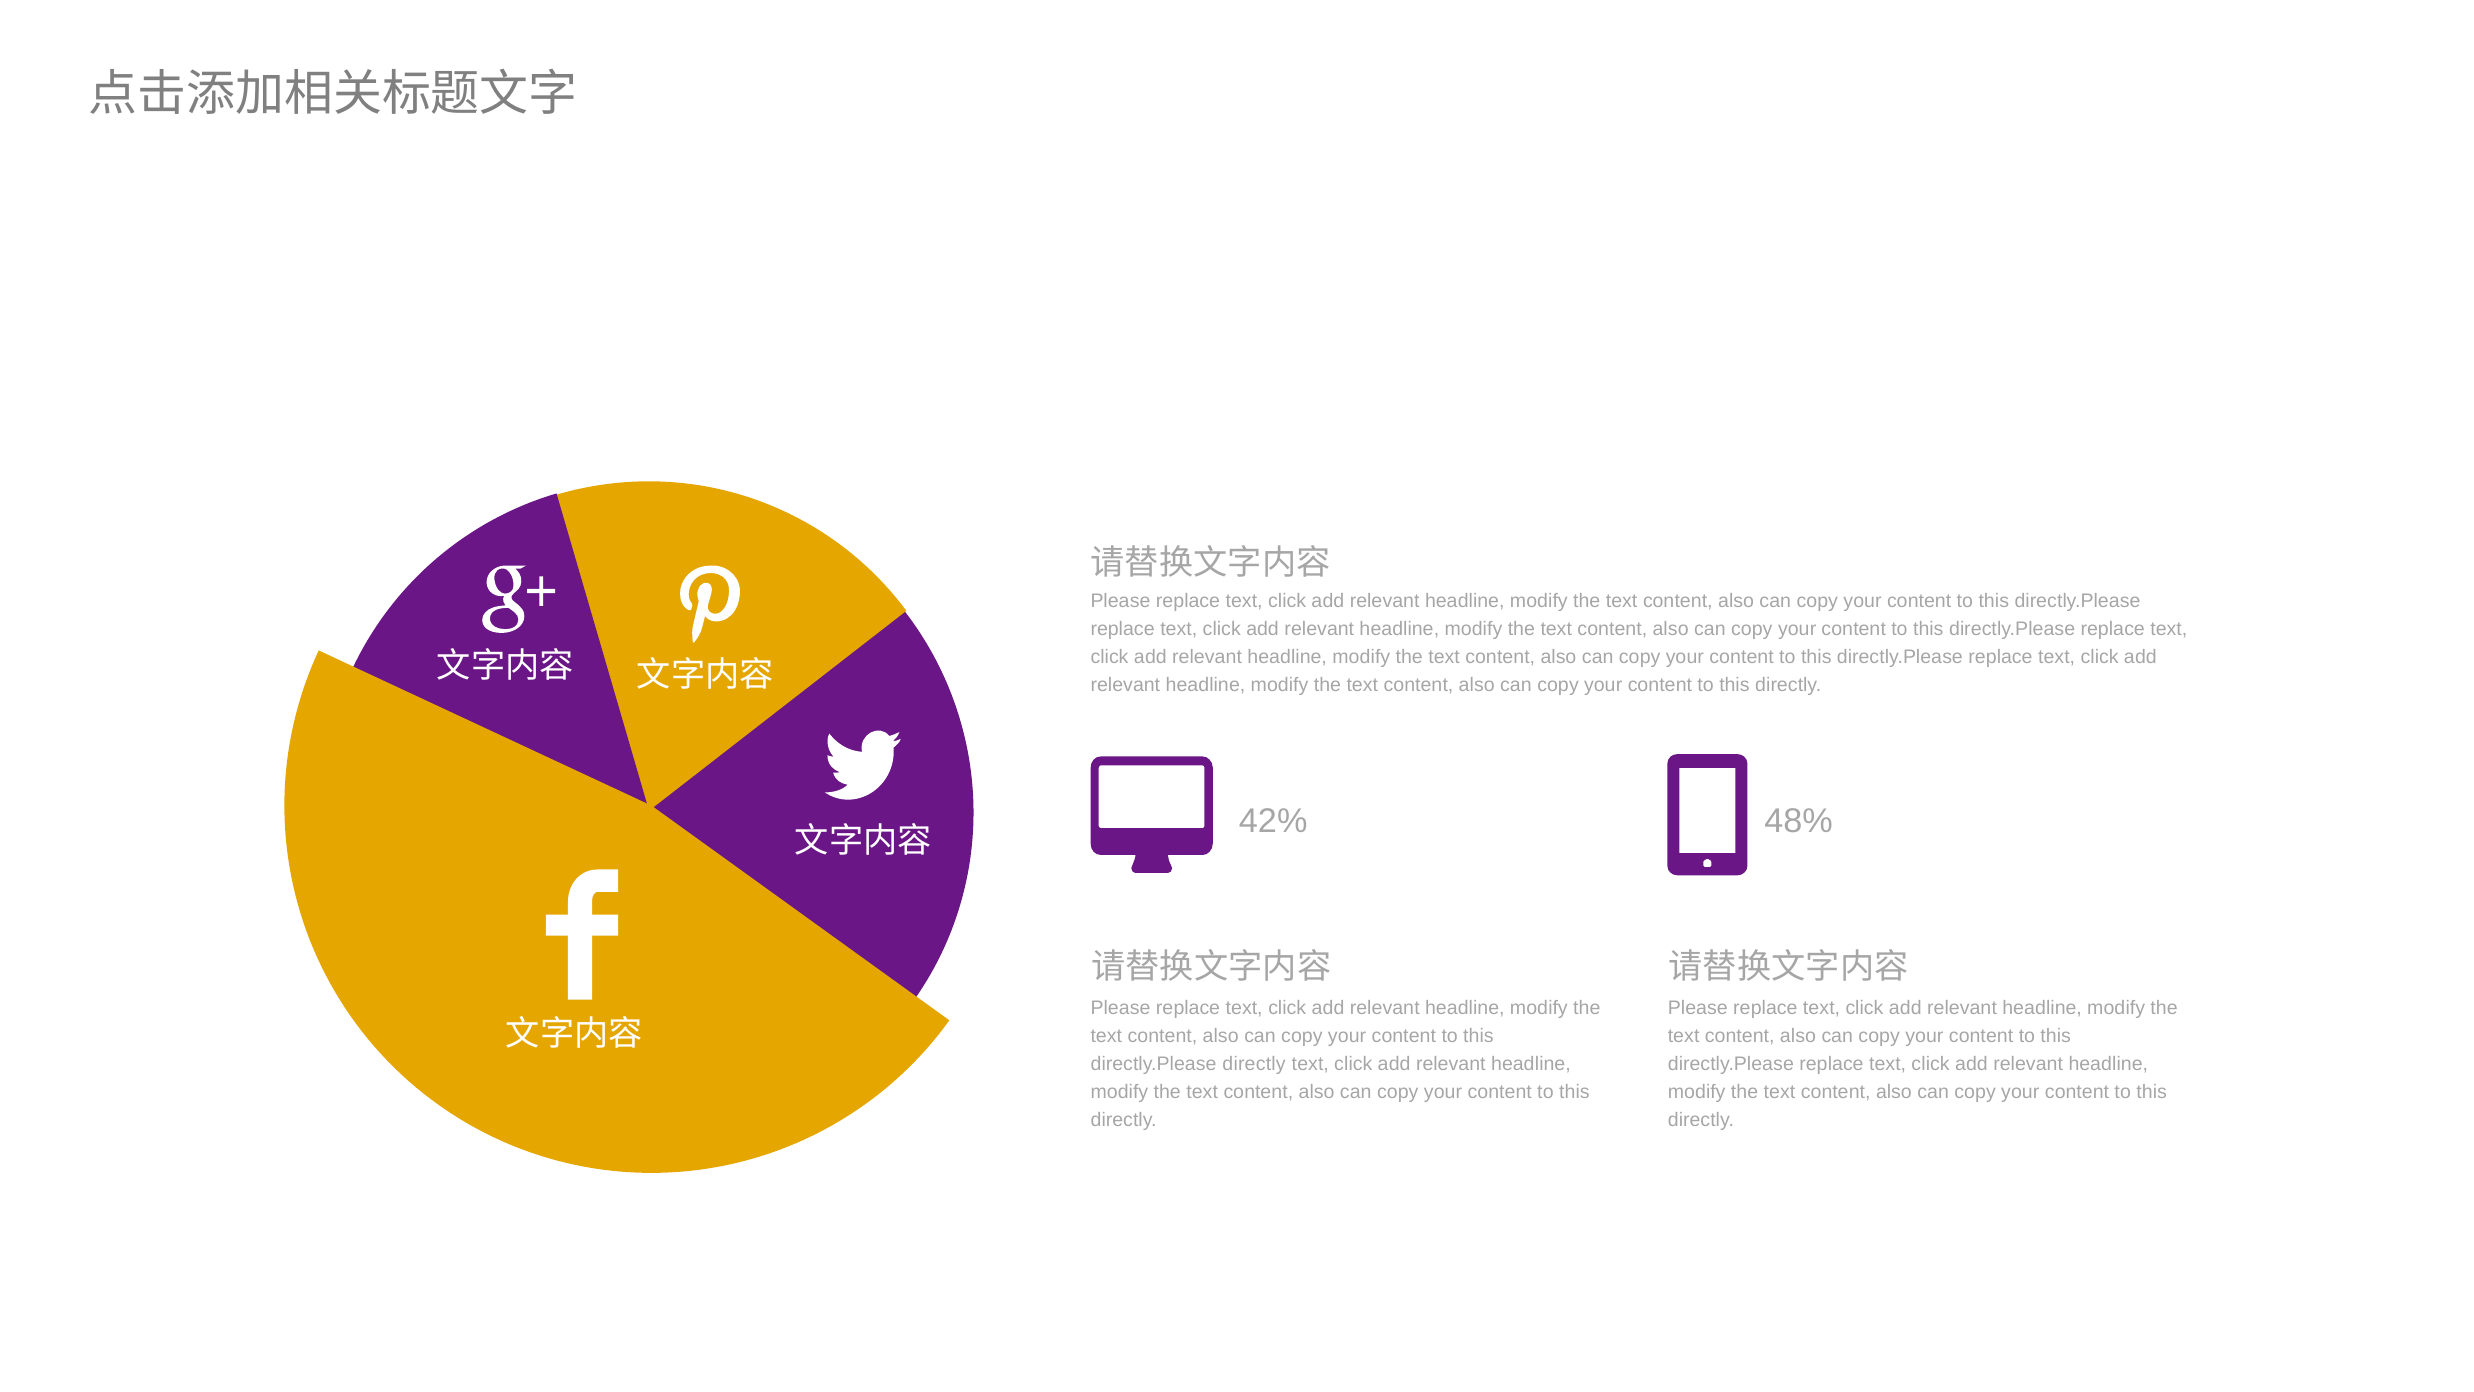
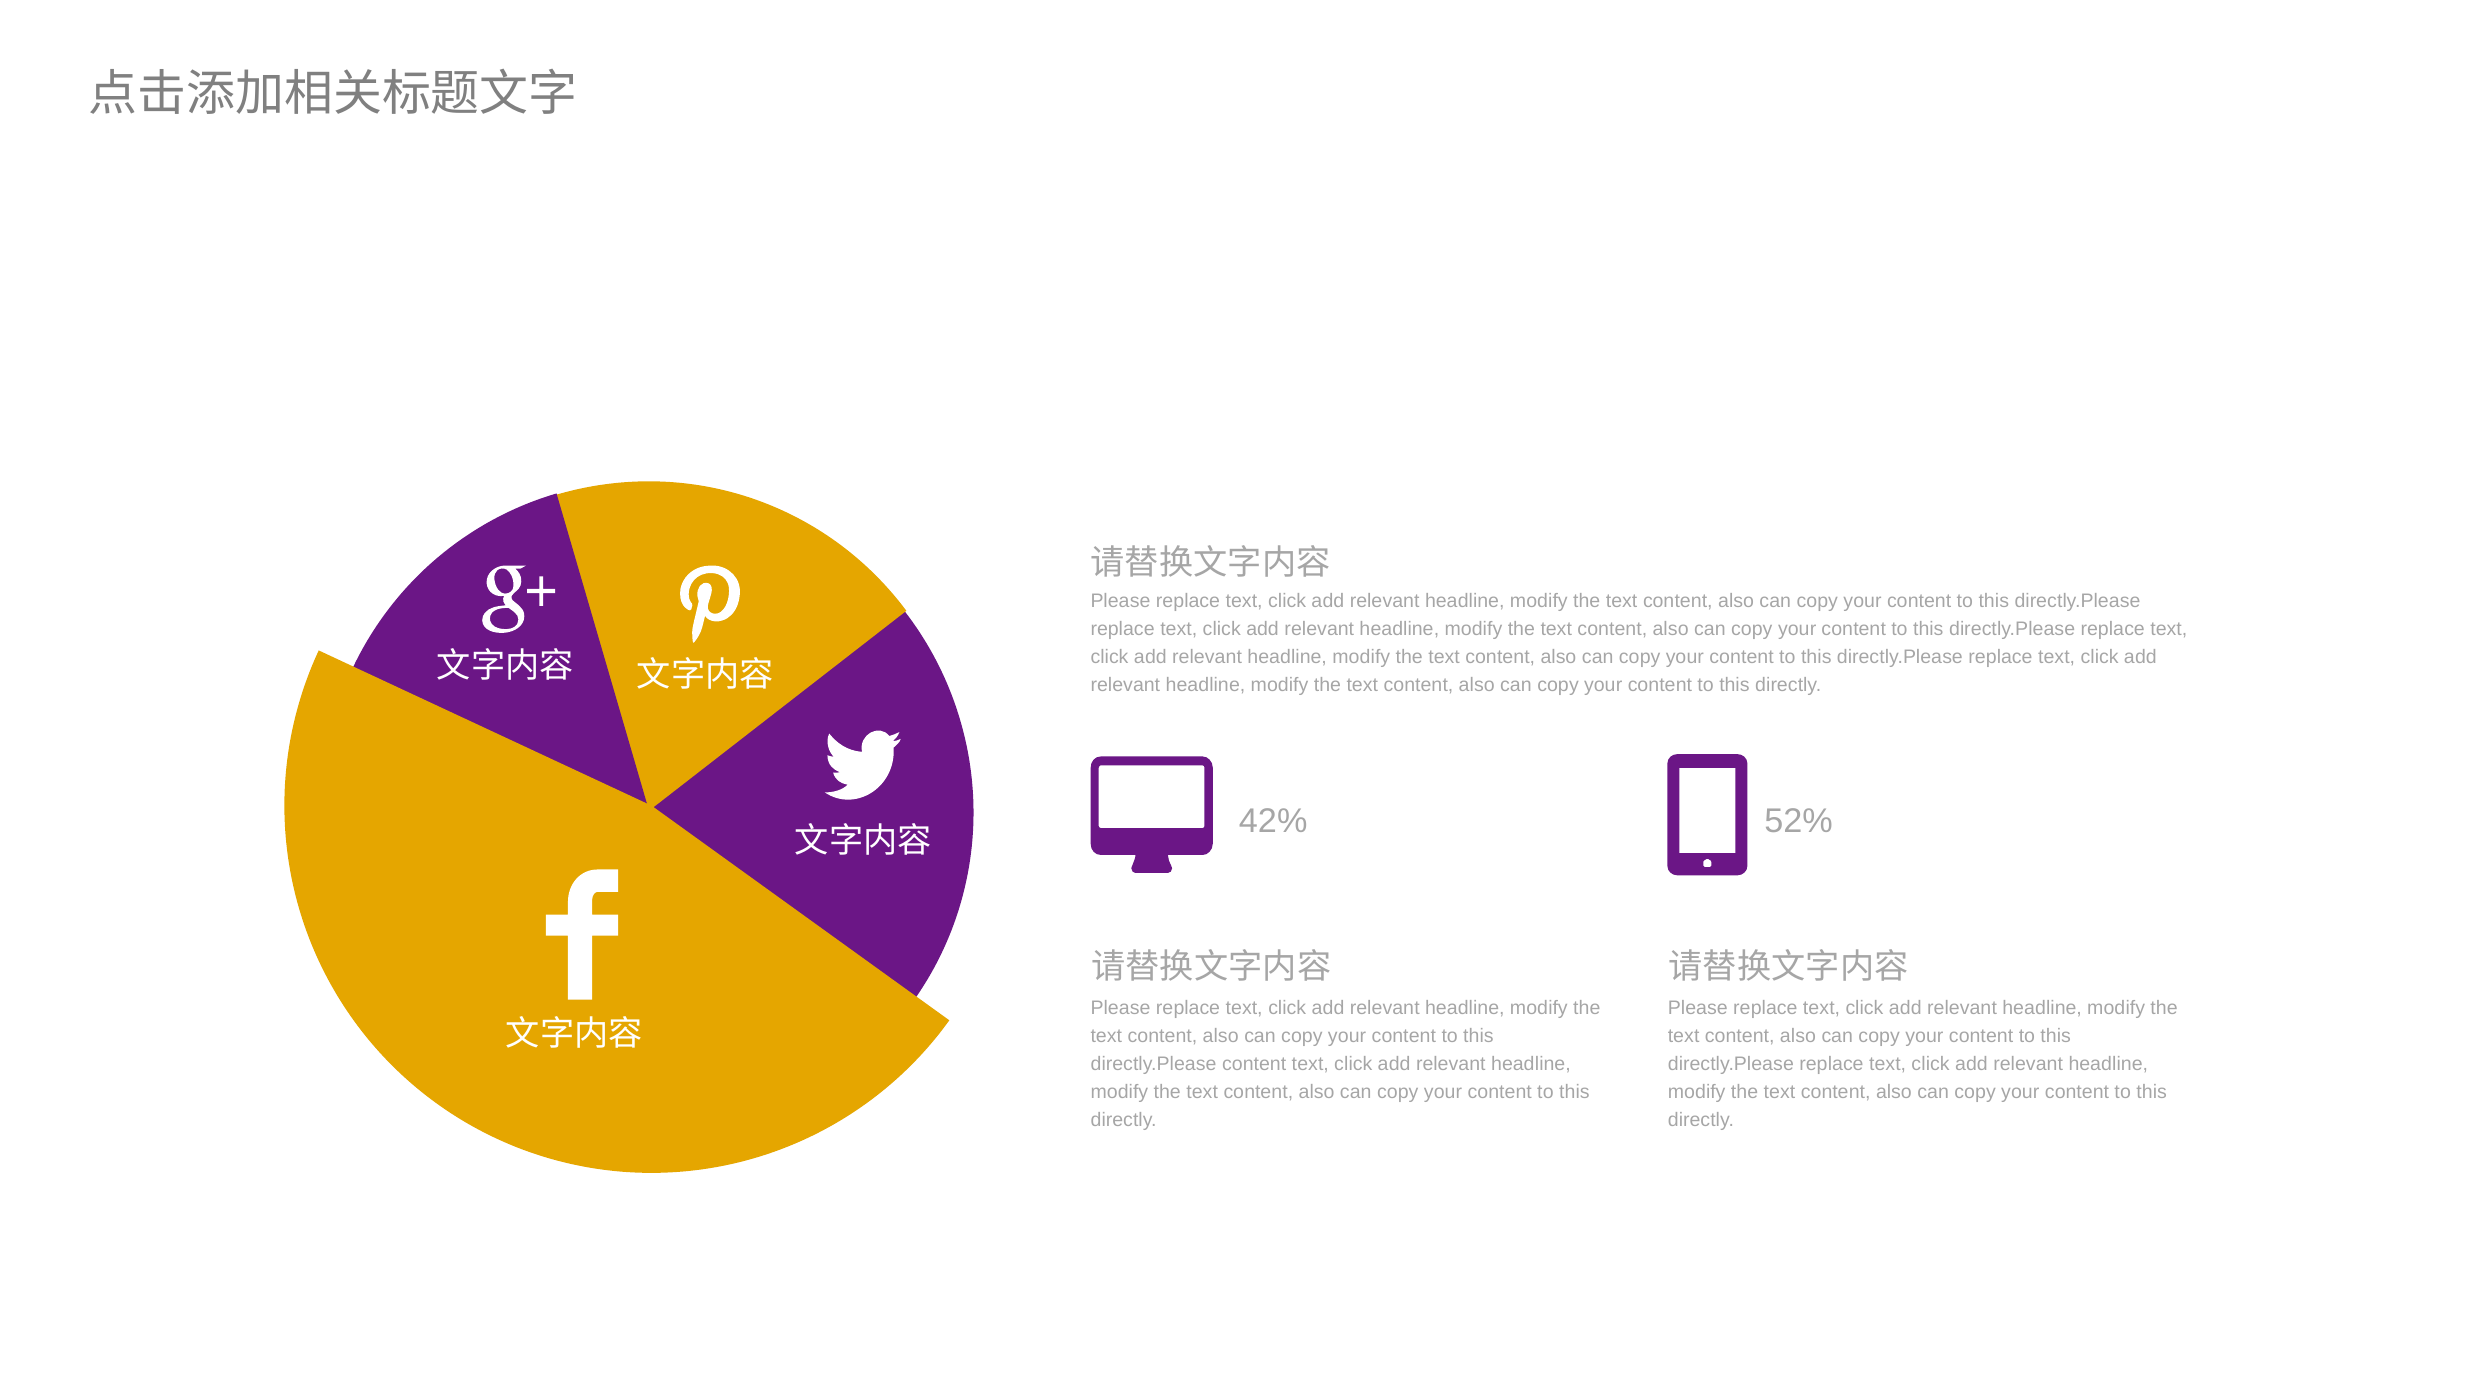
48%: 48% -> 52% (1799, 821)
directly.Please directly: directly -> content (1254, 1064)
